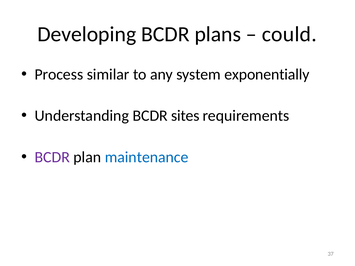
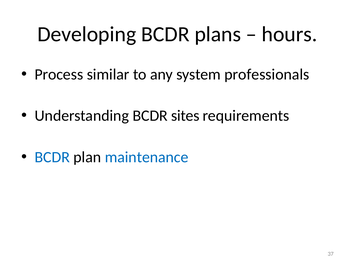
could: could -> hours (289, 34)
exponentially: exponentially -> professionals (267, 74)
BCDR colour: purple -> blue (52, 157)
